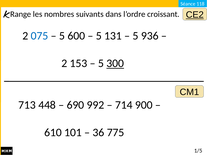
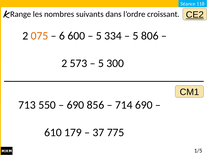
075 colour: blue -> orange (40, 36)
5: 5 -> 6 (62, 36)
131: 131 -> 334 (113, 36)
936: 936 -> 806 (150, 36)
153: 153 -> 573 (78, 63)
300 underline: present -> none (115, 63)
448: 448 -> 550 (47, 105)
992: 992 -> 856 (95, 105)
714 900: 900 -> 690 (144, 105)
101: 101 -> 179 (73, 133)
36: 36 -> 37 (98, 133)
